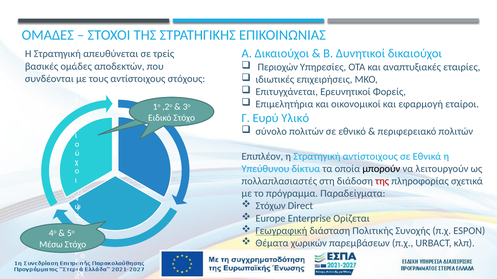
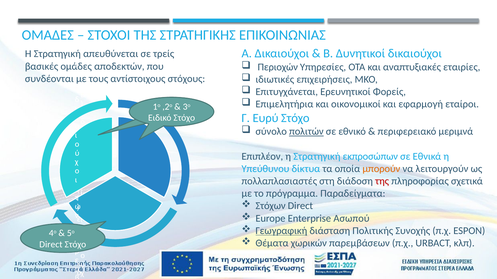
Ευρύ Υλικό: Υλικό -> Στόχο (295, 118)
πολιτών underline: none -> present (306, 132)
περιφερειακό πολιτών: πολιτών -> μεριμνά (456, 132)
Στρατηγική αντίστοιχους: αντίστοιχους -> εκπροσώπων (370, 157)
μπορούν colour: black -> orange (381, 169)
Ορίζεται: Ορίζεται -> Ασωπού (351, 219)
Μέσω: Μέσω -> Direct (51, 245)
